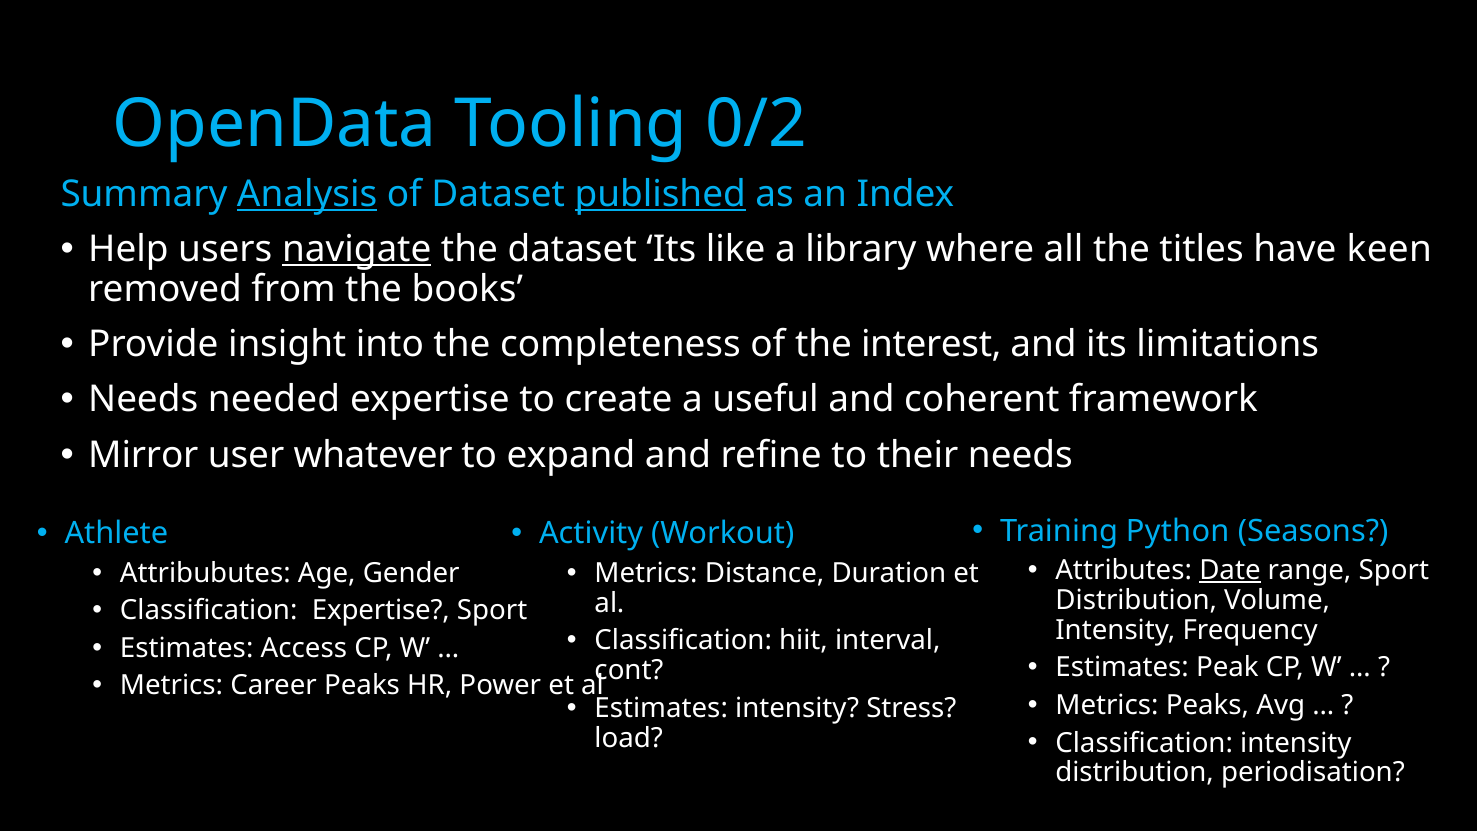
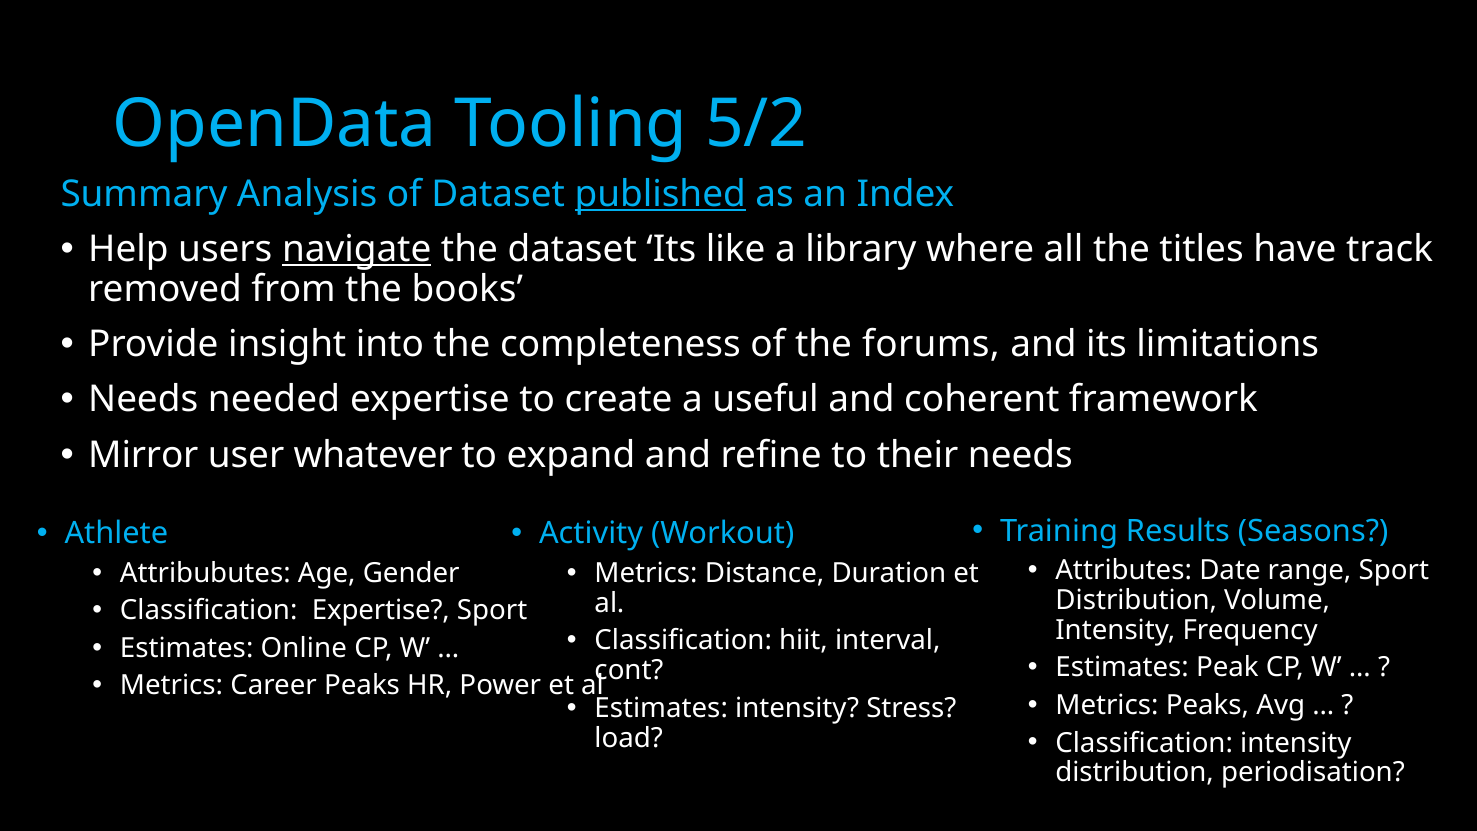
0/2: 0/2 -> 5/2 (756, 124)
Analysis underline: present -> none (307, 194)
keen: keen -> track (1390, 249)
interest: interest -> forums (931, 344)
Python: Python -> Results (1178, 531)
Date underline: present -> none (1230, 570)
Access: Access -> Online (304, 648)
